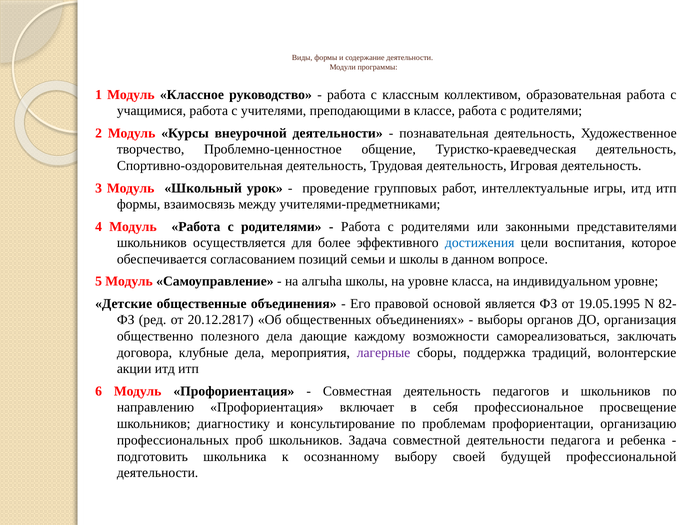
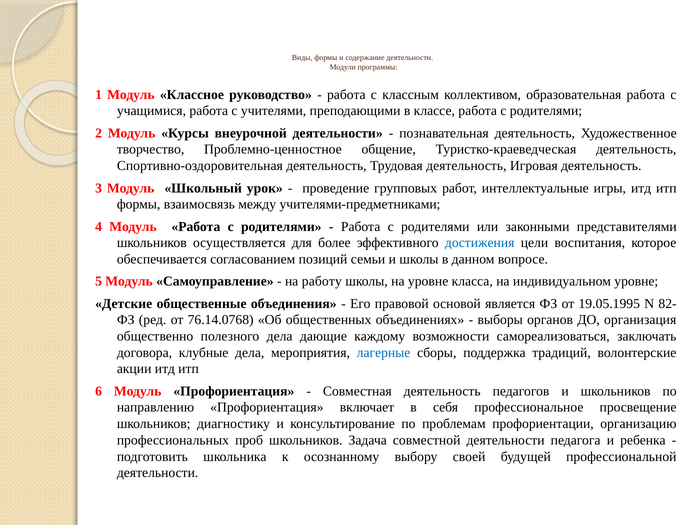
алгыһа: алгыһа -> работу (322, 281)
20.12.2817: 20.12.2817 -> 76.14.0768 (221, 320)
лагерные colour: purple -> blue (384, 353)
